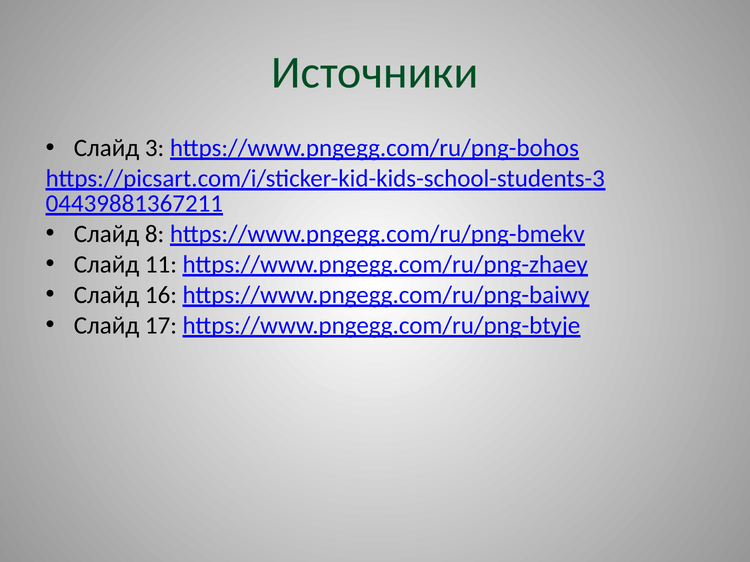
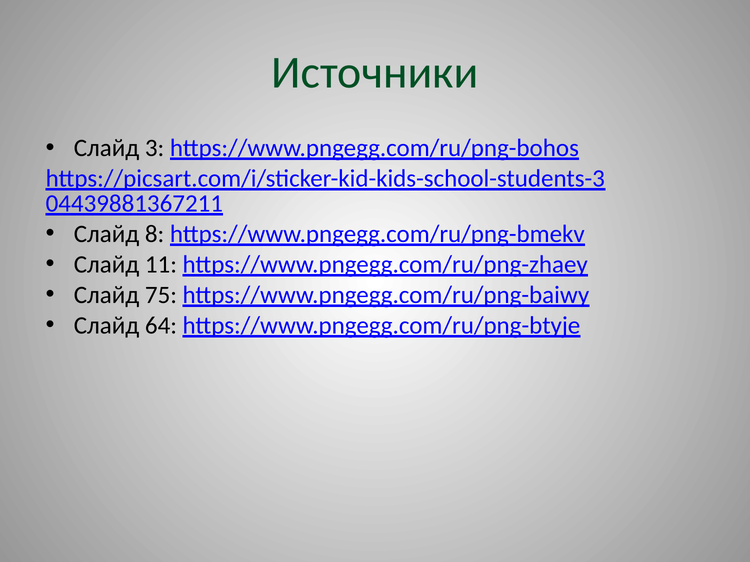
16: 16 -> 75 (161, 295)
17: 17 -> 64 (161, 326)
